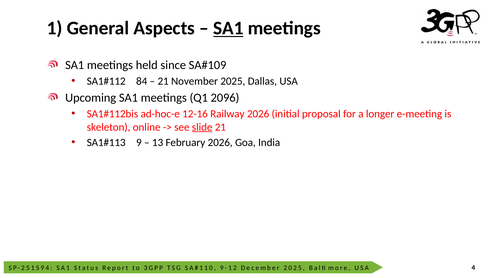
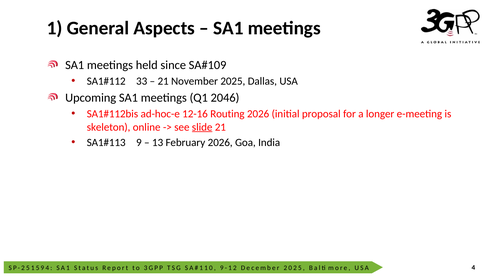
SA1 underline: present -> none (228, 28)
84: 84 -> 33 (142, 81)
2096: 2096 -> 2046 (225, 98)
Railway: Railway -> Routing (227, 114)
